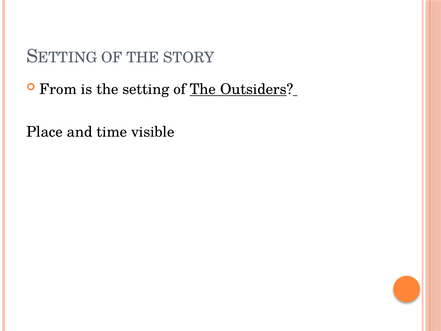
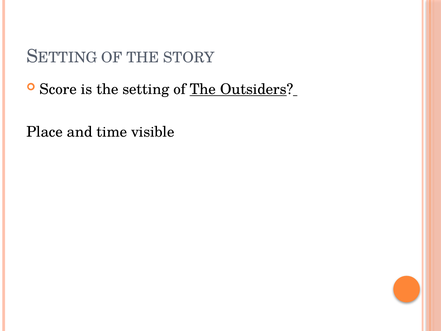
From: From -> Score (58, 89)
